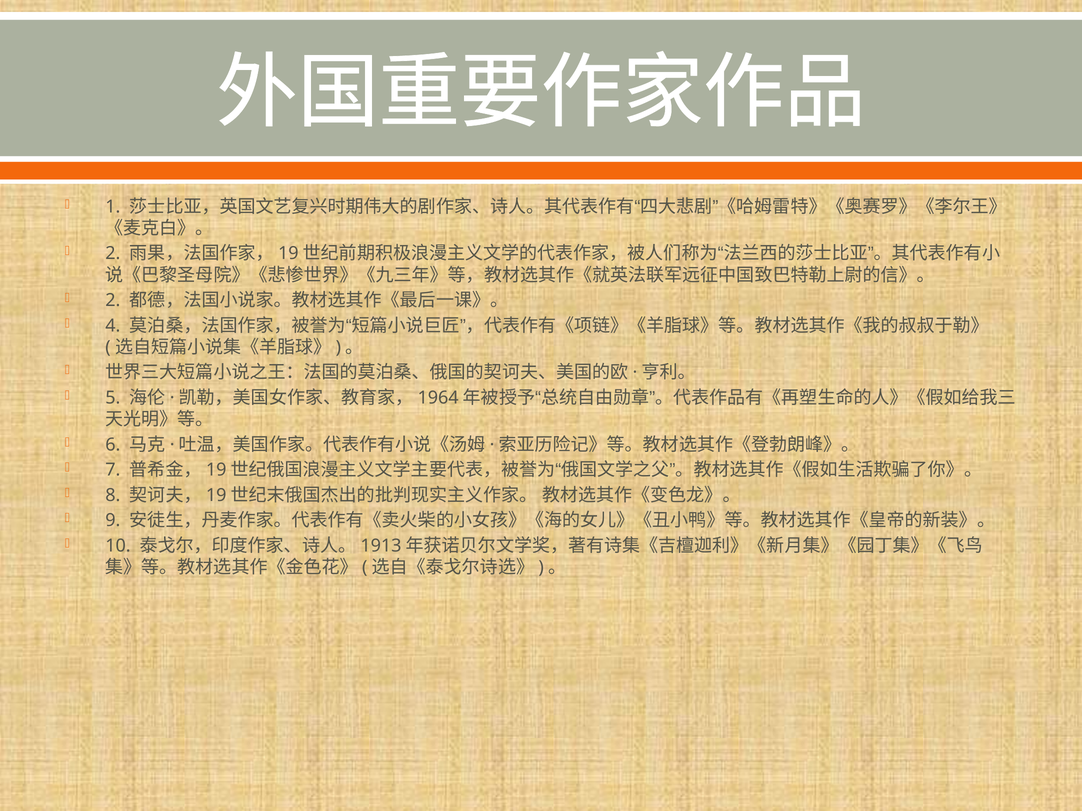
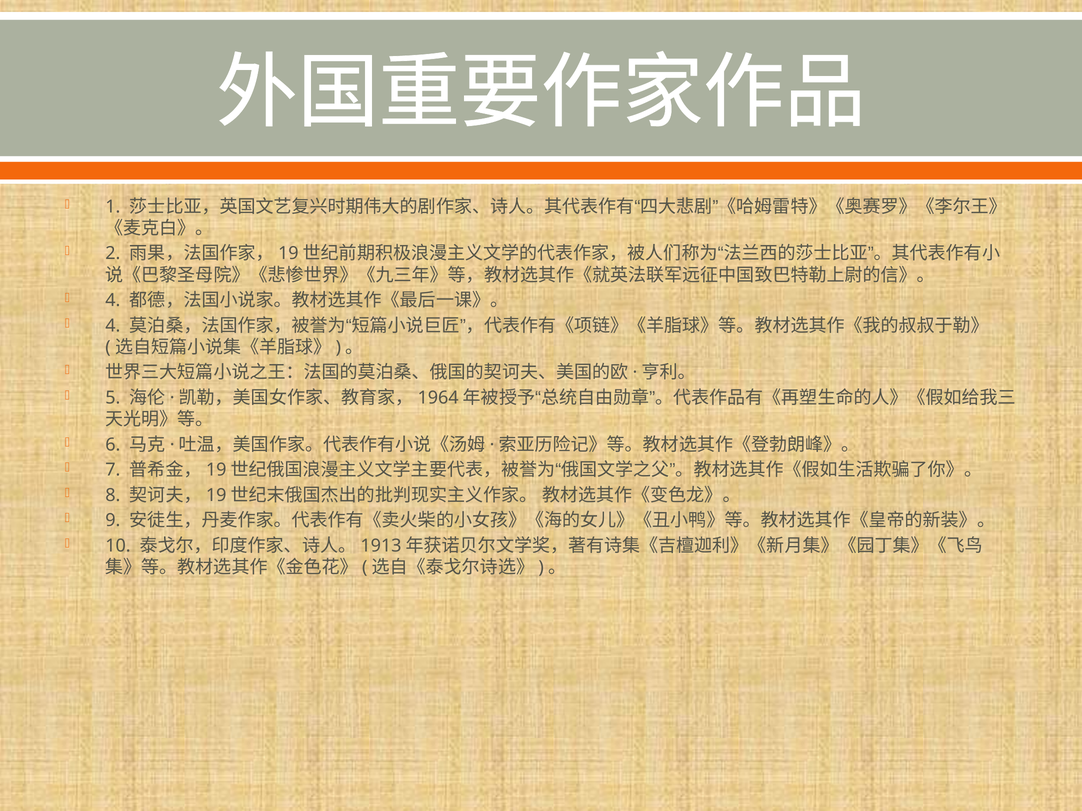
2: 2 -> 4 (113, 301)
